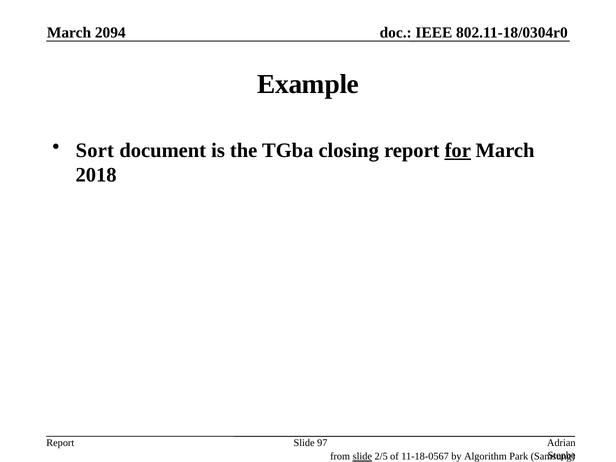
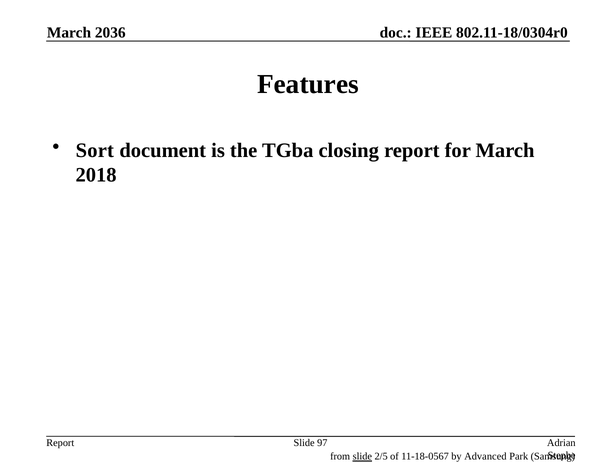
2094: 2094 -> 2036 (110, 33)
Example: Example -> Features (308, 84)
for underline: present -> none (458, 150)
Algorithm: Algorithm -> Advanced (485, 457)
